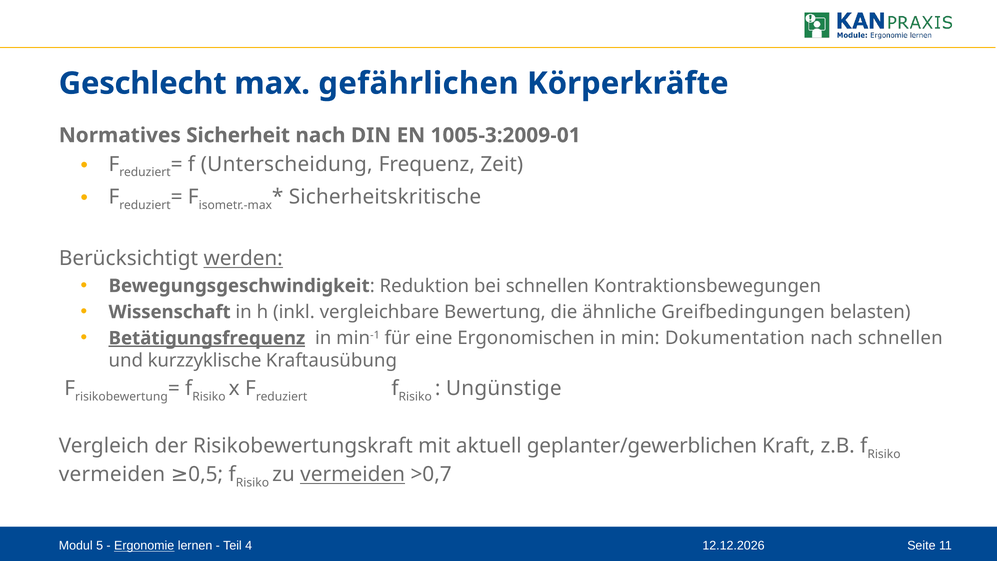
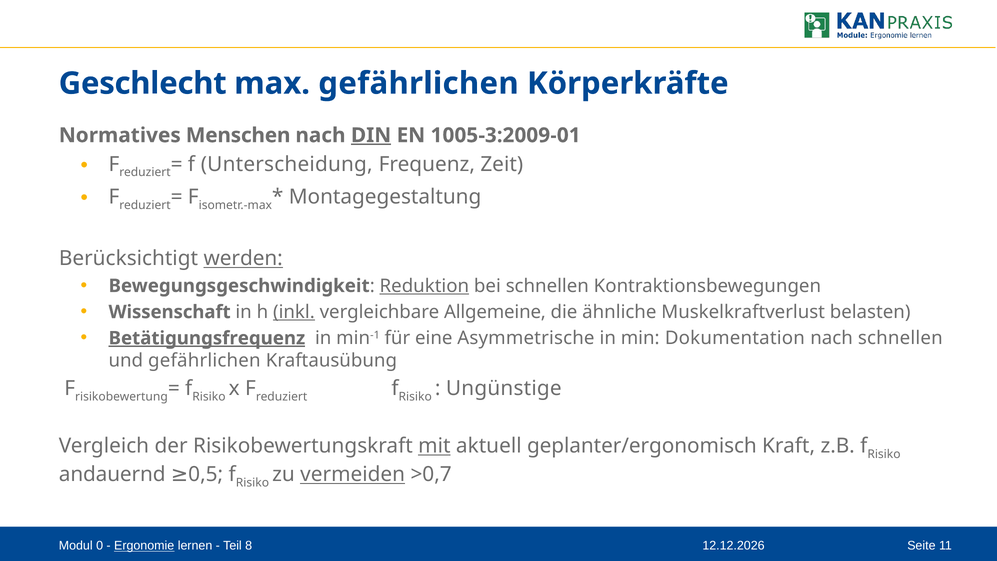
Sicherheit: Sicherheit -> Menschen (238, 135)
DIN underline: none -> present (371, 135)
Sicherheitskritische: Sicherheitskritische -> Montagegestaltung (385, 197)
Reduktion underline: none -> present (424, 286)
inkl underline: none -> present (294, 312)
Bewertung: Bewertung -> Allgemeine (495, 312)
Greifbedingungen: Greifbedingungen -> Muskelkraftverlust (743, 312)
Ergonomischen: Ergonomischen -> Asymmetrische (526, 338)
und kurzzyklische: kurzzyklische -> gefährlichen (204, 361)
mit underline: none -> present (434, 446)
geplanter/gewerblichen: geplanter/gewerblichen -> geplanter/ergonomisch (642, 446)
vermeiden: vermeiden -> andauernd (112, 474)
5: 5 -> 0 (100, 546)
4: 4 -> 8 (249, 546)
